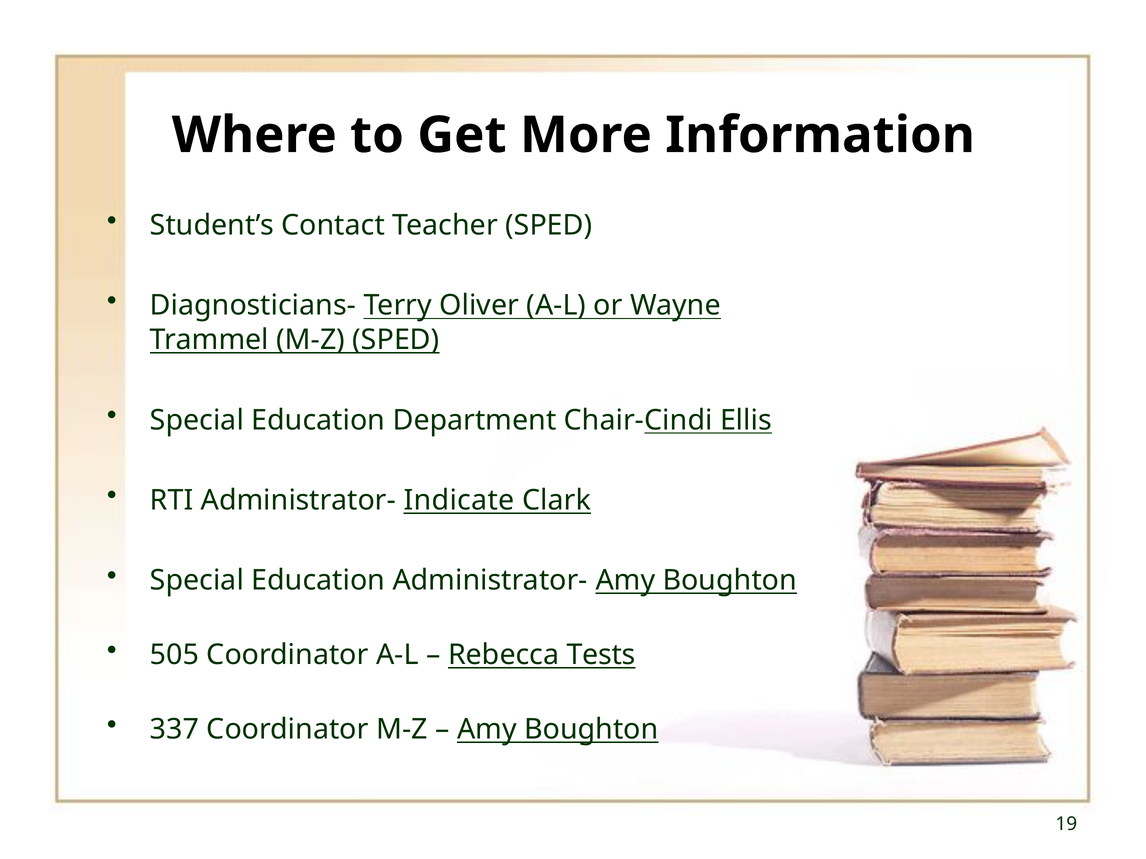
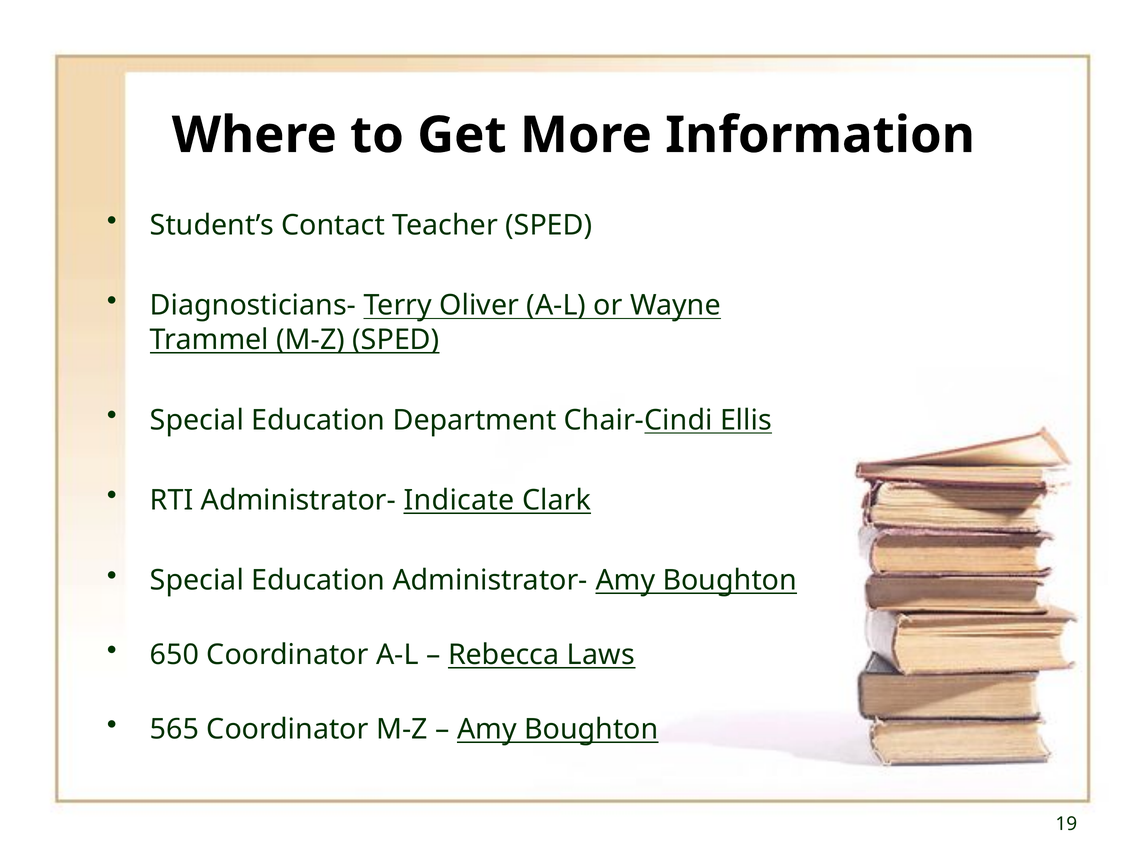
505: 505 -> 650 (175, 655)
Tests: Tests -> Laws (601, 655)
337: 337 -> 565 (175, 730)
